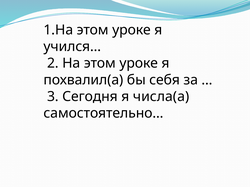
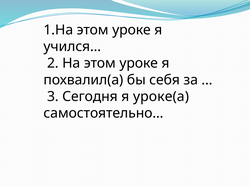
числа(а: числа(а -> уроке(а (161, 97)
